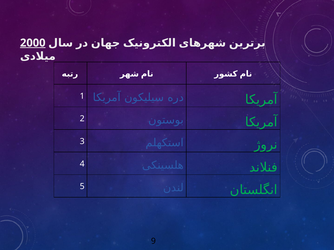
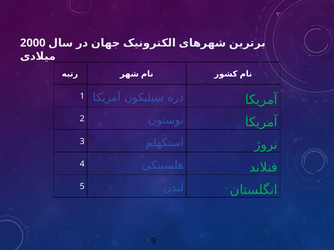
2000 underline: present -> none (33, 43)
